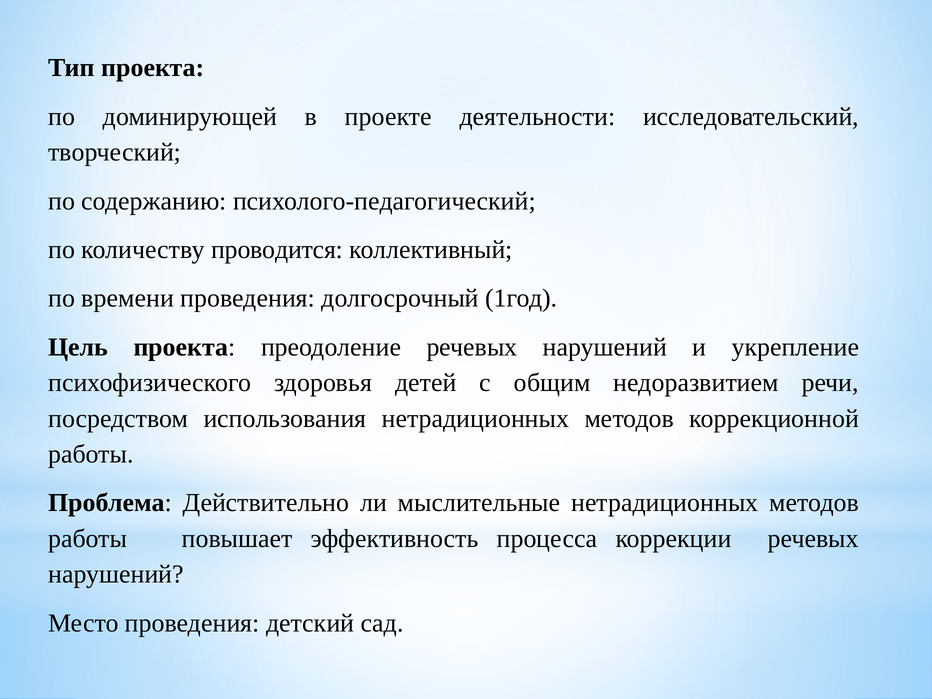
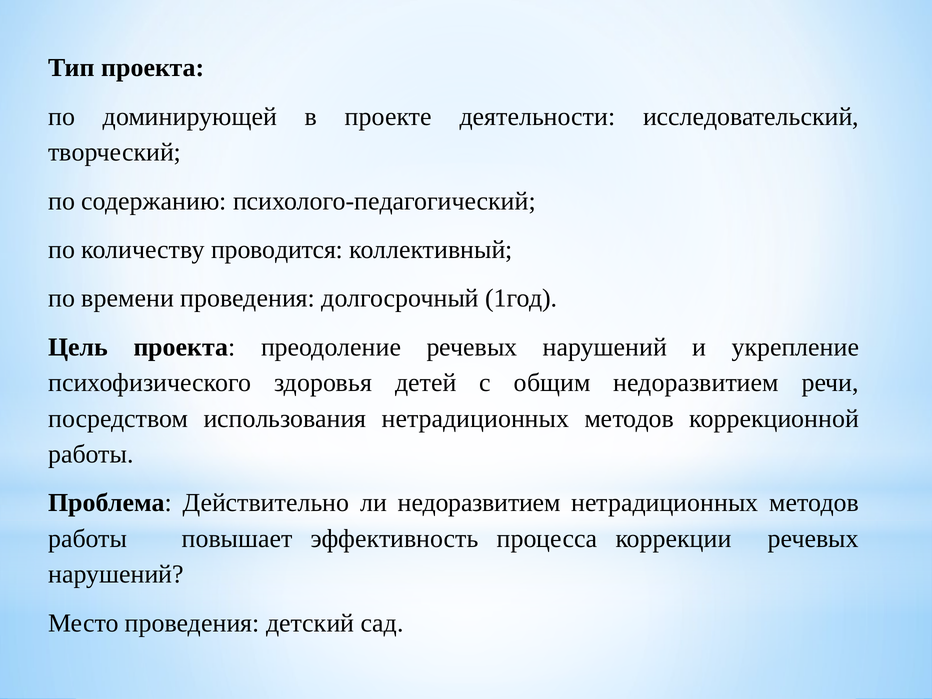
ли мыслительные: мыслительные -> недоразвитием (479, 503)
